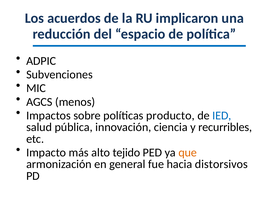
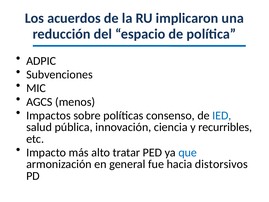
producto: producto -> consenso (170, 115)
tejido: tejido -> tratar (126, 152)
que colour: orange -> blue (188, 152)
